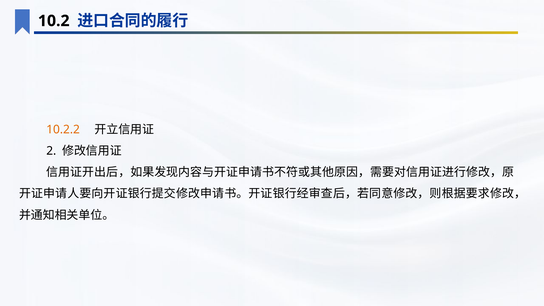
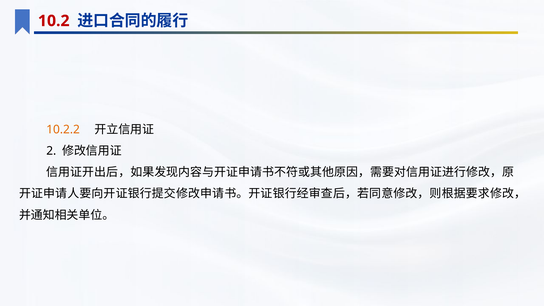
10.2 colour: black -> red (54, 21)
